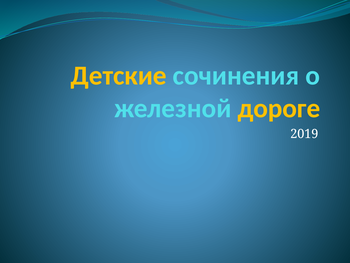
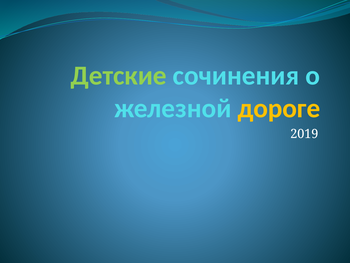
Детские colour: yellow -> light green (119, 75)
